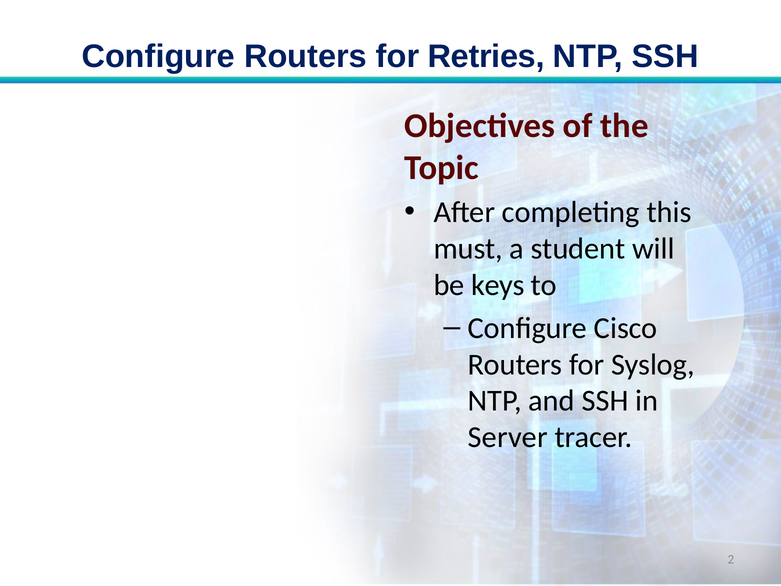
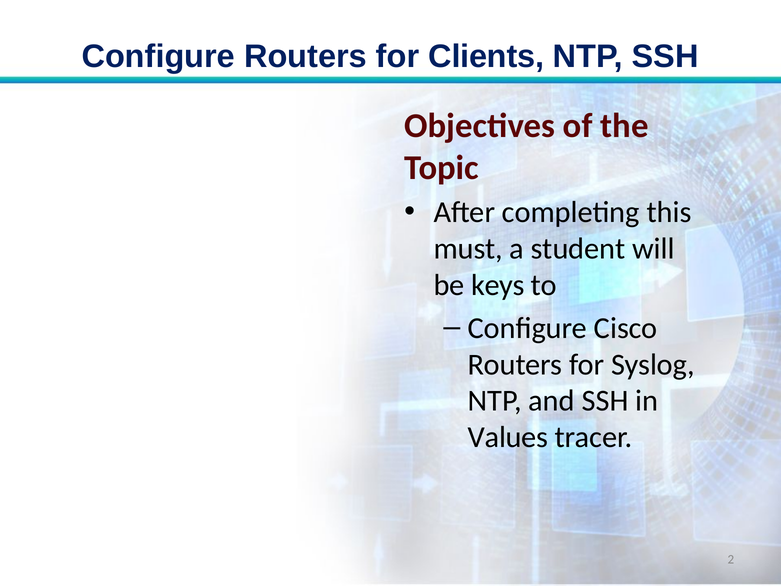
Retries: Retries -> Clients (486, 56)
Server: Server -> Values (508, 437)
